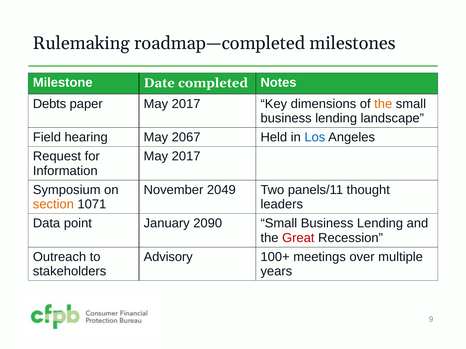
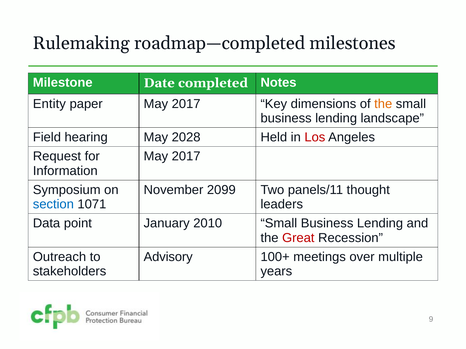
Debts: Debts -> Entity (49, 104)
2067: 2067 -> 2028 (186, 137)
Los colour: blue -> red (315, 137)
2049: 2049 -> 2099 (221, 190)
section colour: orange -> blue (53, 205)
2090: 2090 -> 2010 (208, 224)
